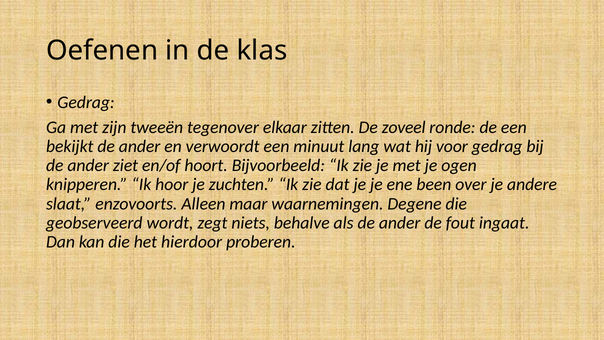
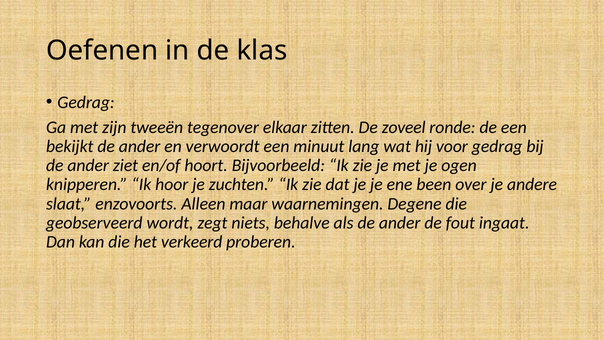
hierdoor: hierdoor -> verkeerd (192, 242)
